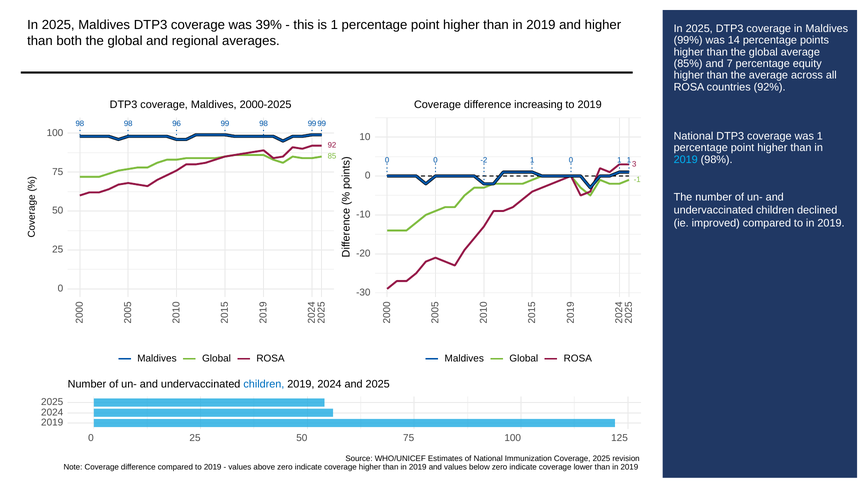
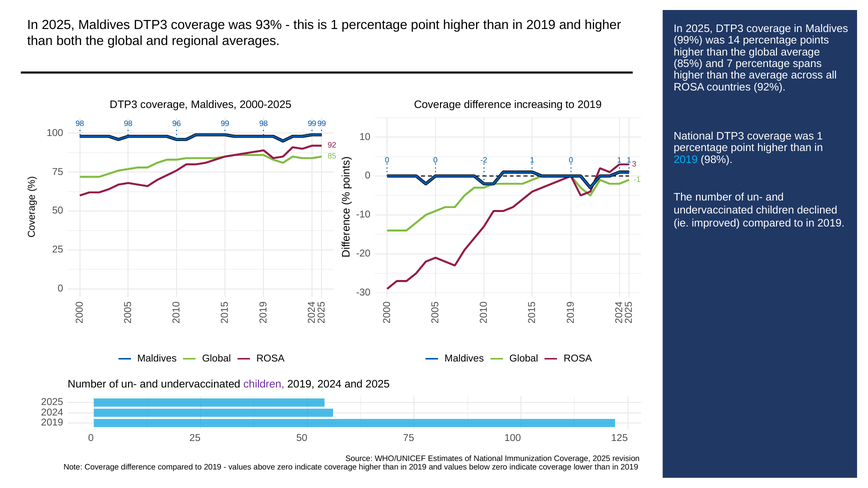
39%: 39% -> 93% (269, 25)
equity: equity -> spans (807, 64)
children colour: blue -> purple (264, 384)
